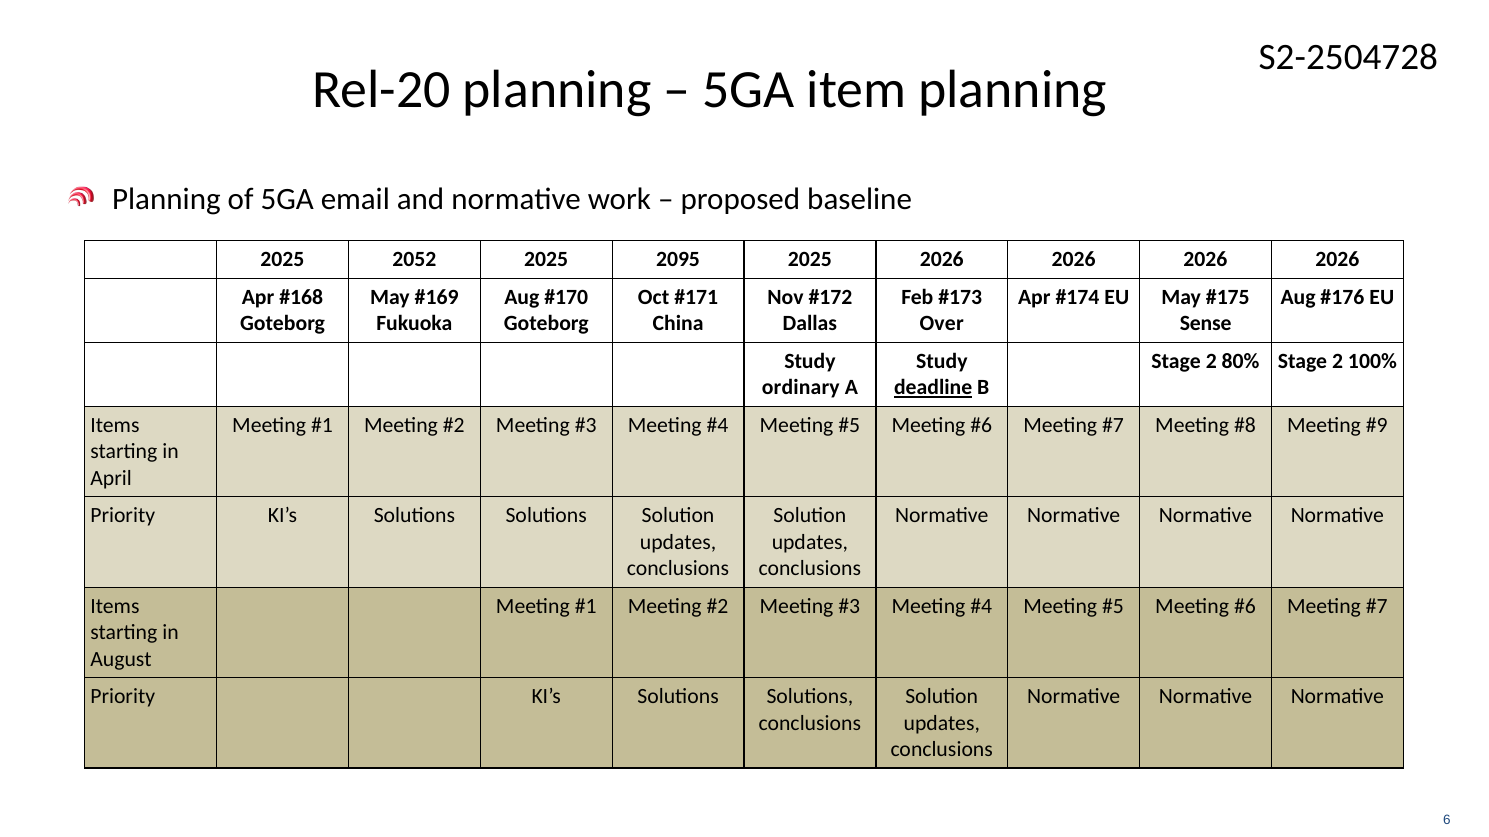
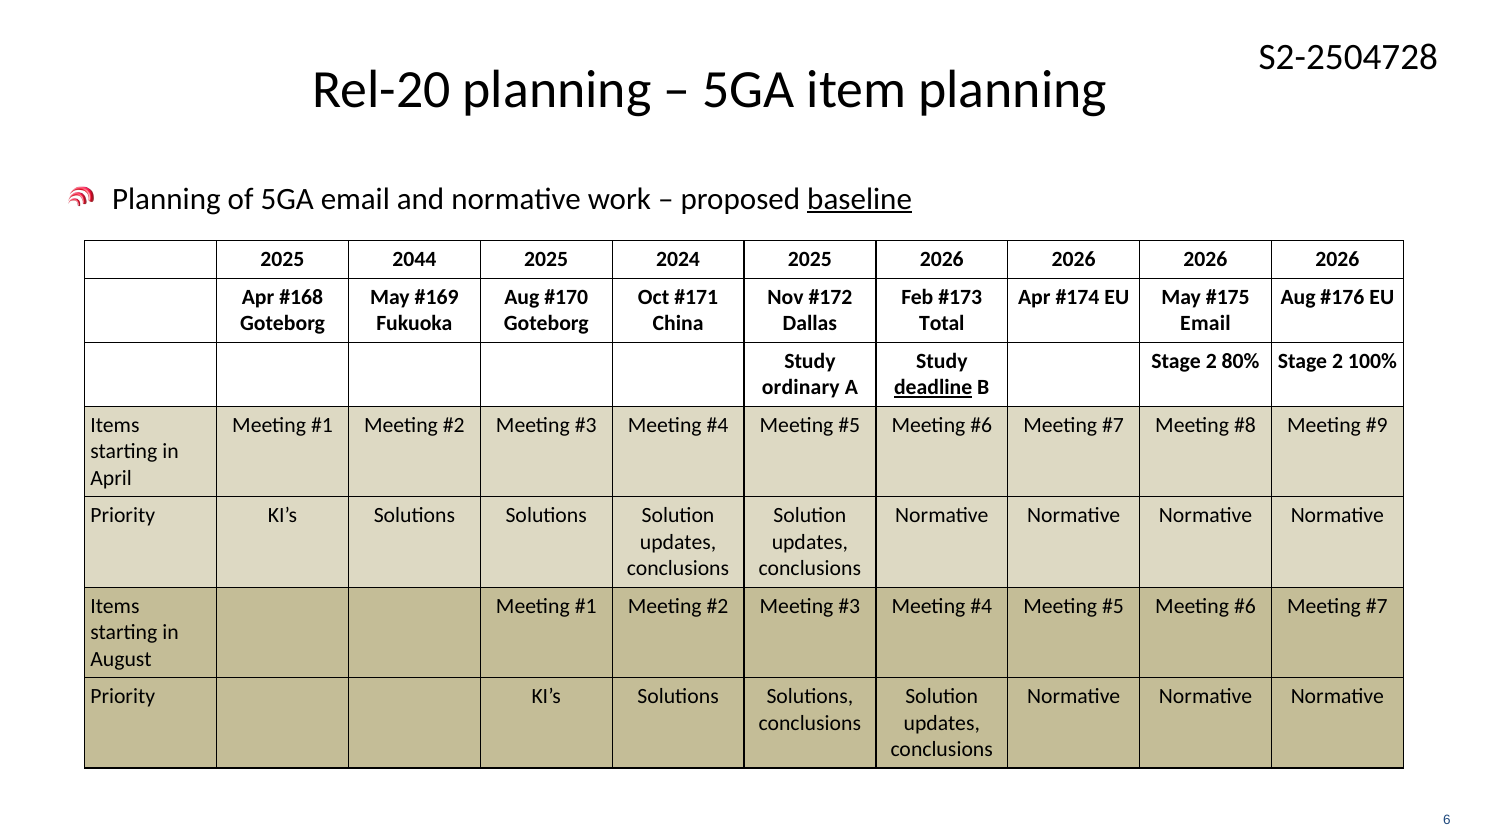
baseline underline: none -> present (860, 199)
2052: 2052 -> 2044 (414, 260)
2095: 2095 -> 2024 (678, 260)
Over: Over -> Total (942, 324)
Sense: Sense -> Email (1205, 324)
